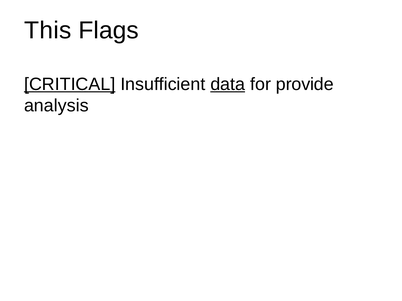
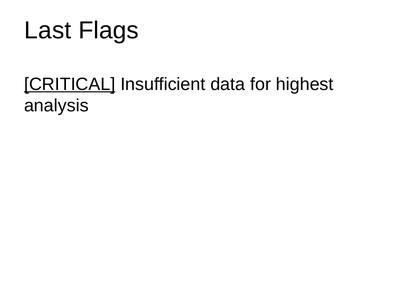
This: This -> Last (48, 31)
data underline: present -> none (228, 84)
provide: provide -> highest (305, 84)
